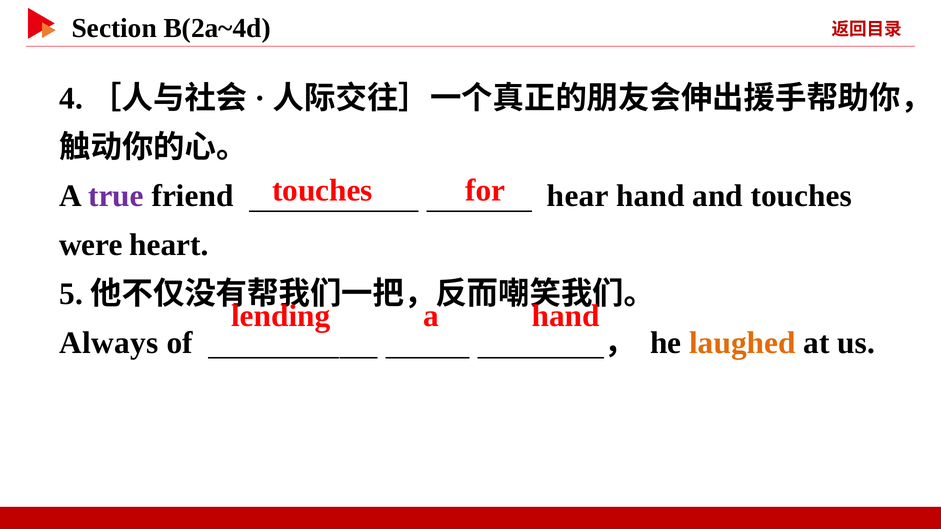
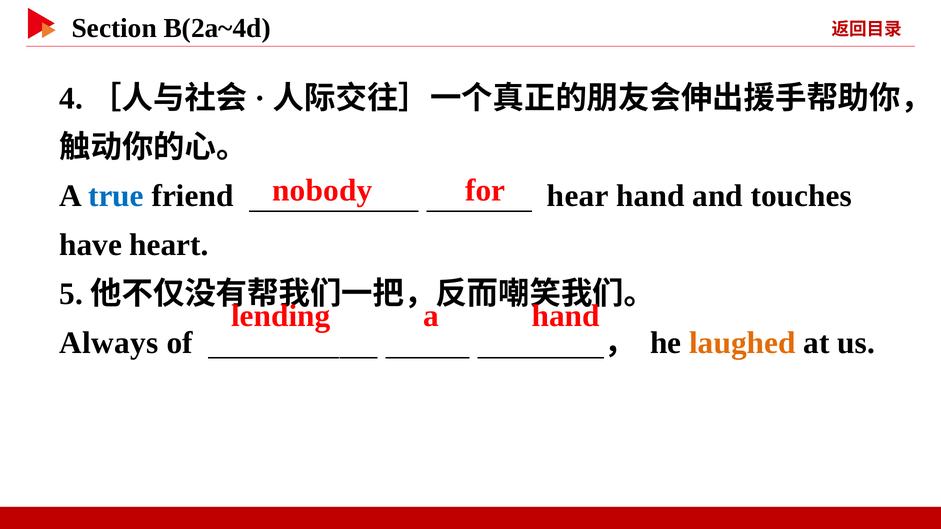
touches: touches -> nobody (322, 190)
true colour: purple -> blue (116, 196)
were: were -> have (91, 245)
